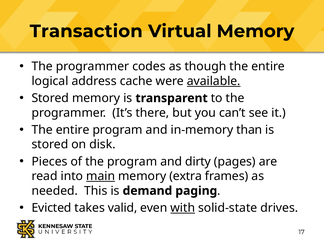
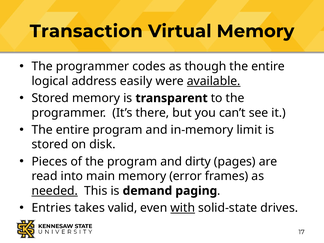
cache: cache -> easily (136, 81)
than: than -> limit (249, 130)
main underline: present -> none (101, 176)
extra: extra -> error (186, 176)
needed underline: none -> present (55, 191)
Evicted: Evicted -> Entries (51, 208)
